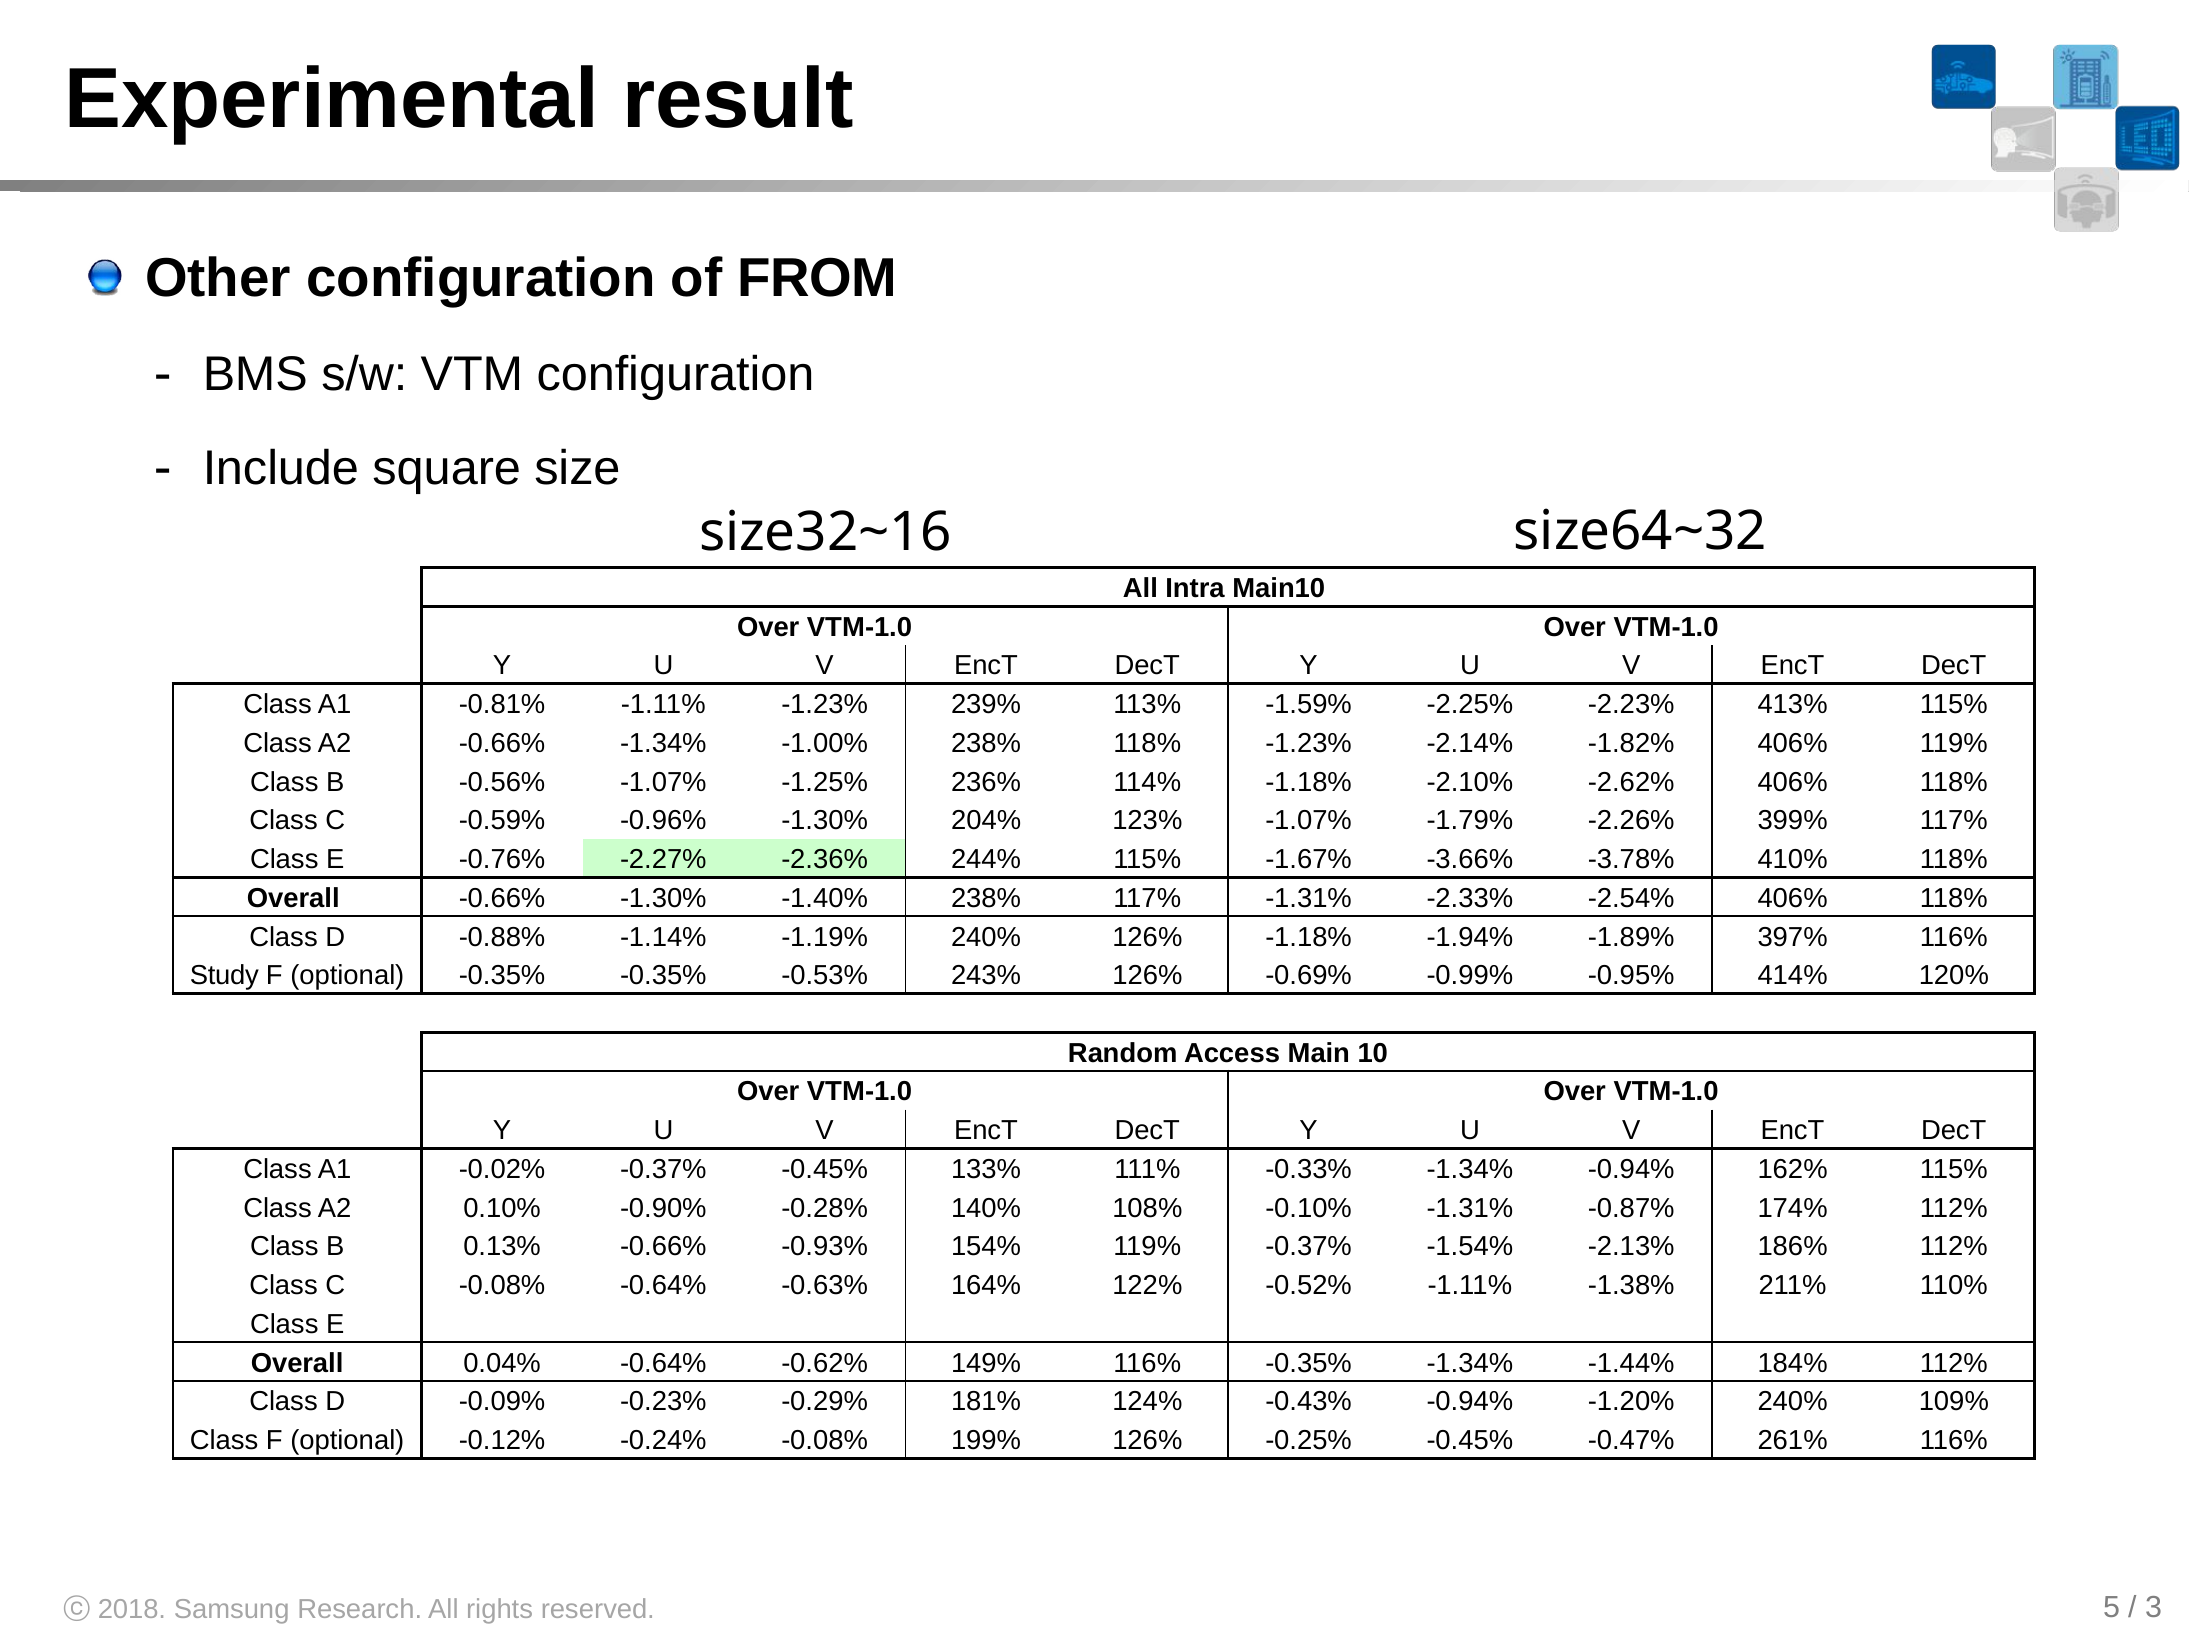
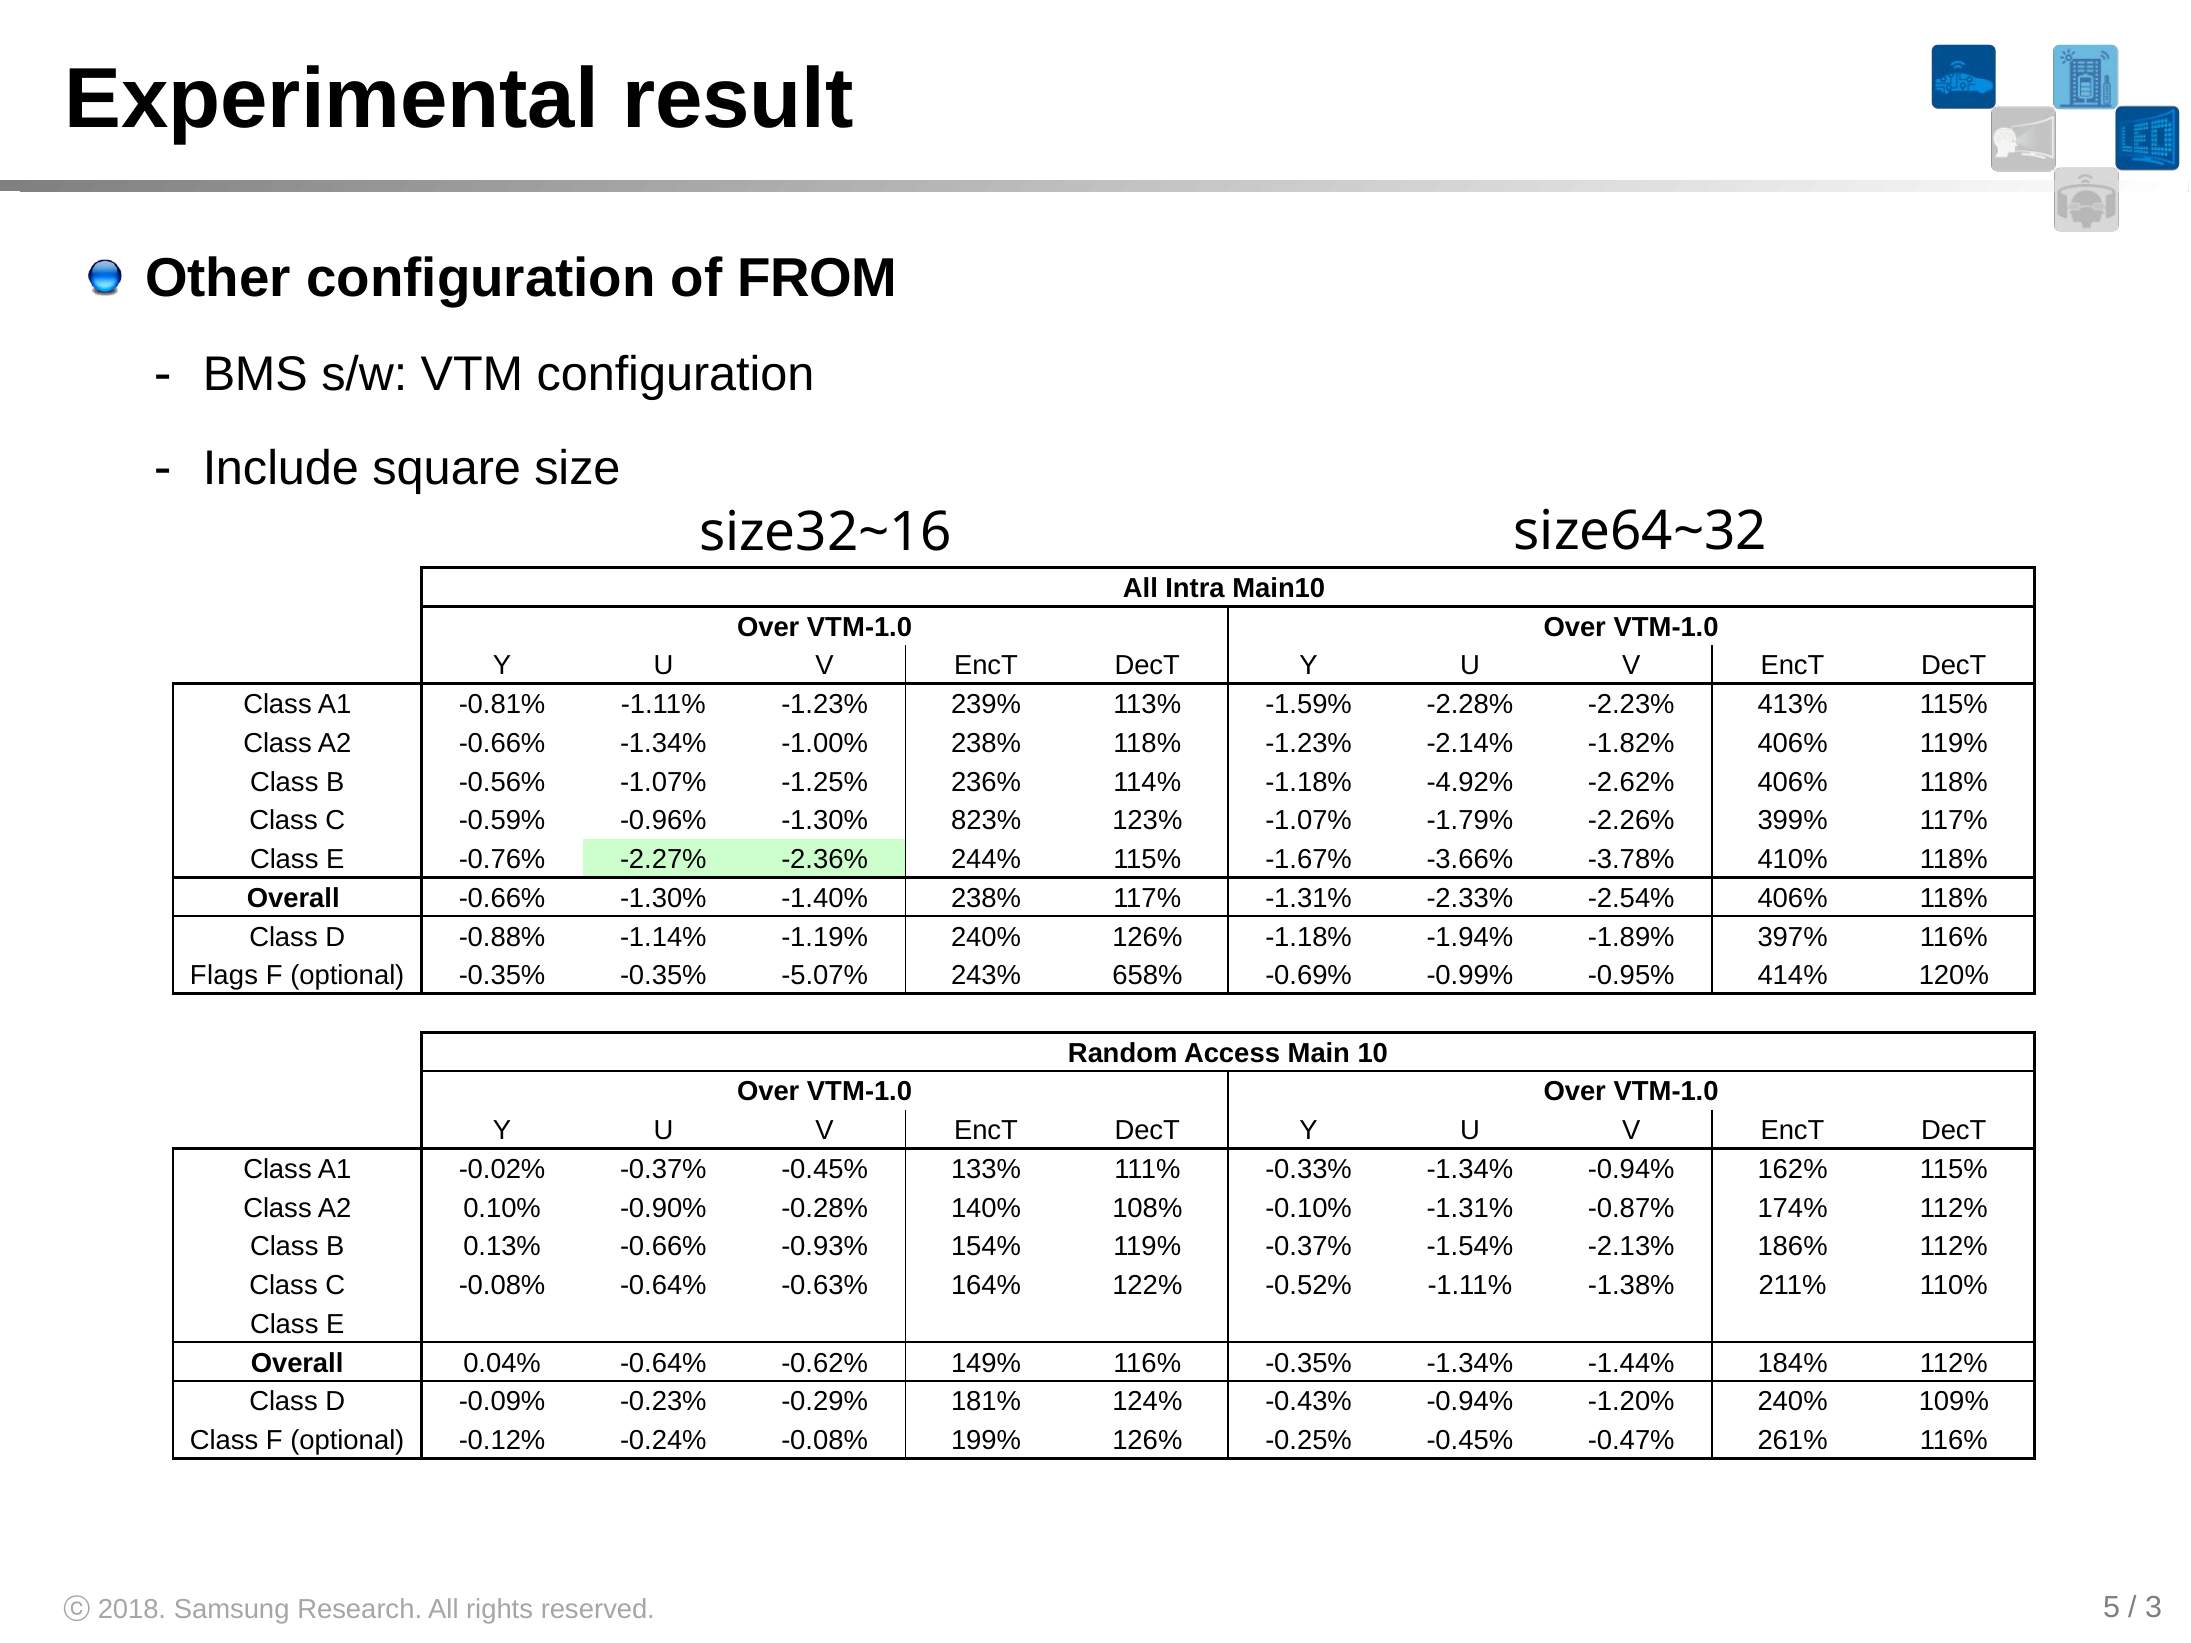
-2.25%: -2.25% -> -2.28% (1470, 705)
-2.10%: -2.10% -> -4.92% (1470, 782)
204%: 204% -> 823% (986, 821)
Study: Study -> Flags (224, 976)
-0.53%: -0.53% -> -5.07% (825, 976)
243% 126%: 126% -> 658% (1147, 976)
